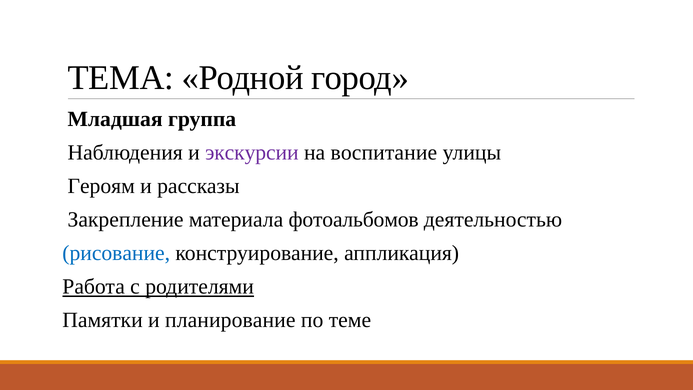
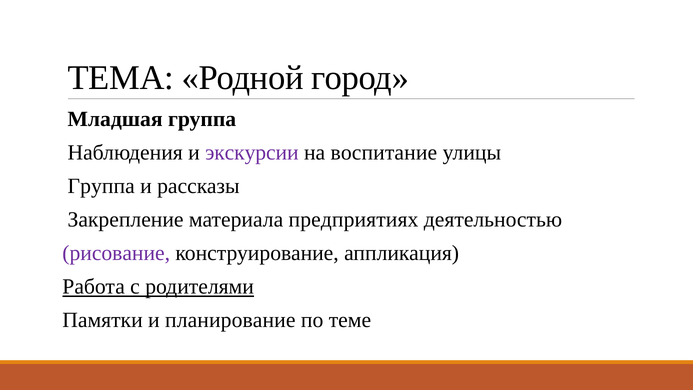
Героям: Героям -> Группа (101, 186)
фотоальбомов: фотоальбомов -> предприятиях (353, 220)
рисование colour: blue -> purple (116, 253)
